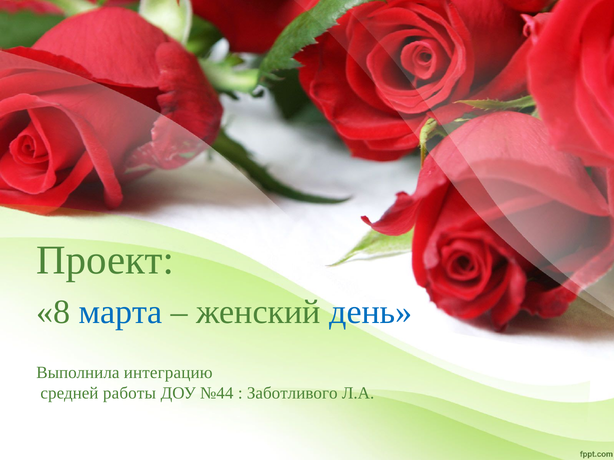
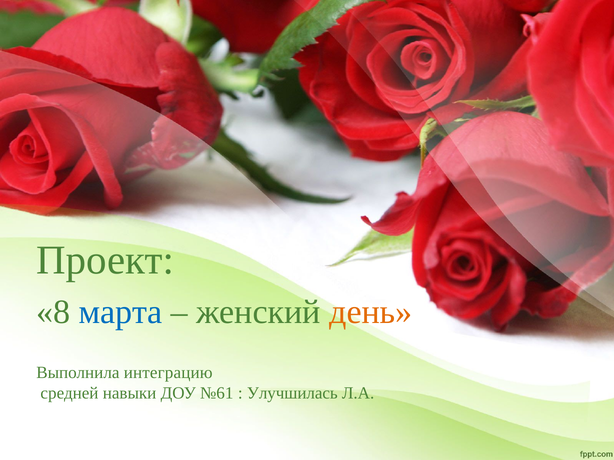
день colour: blue -> orange (371, 312)
работы: работы -> навыки (130, 394)
№44: №44 -> №61 (217, 394)
Заботливого: Заботливого -> Улучшилась (292, 394)
